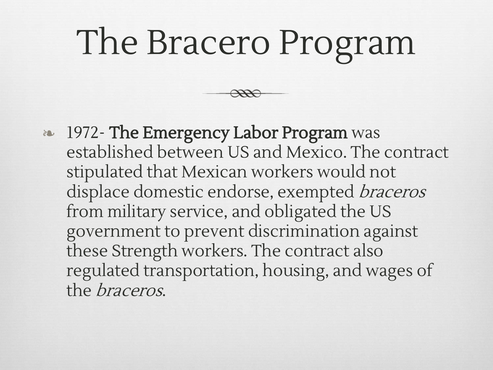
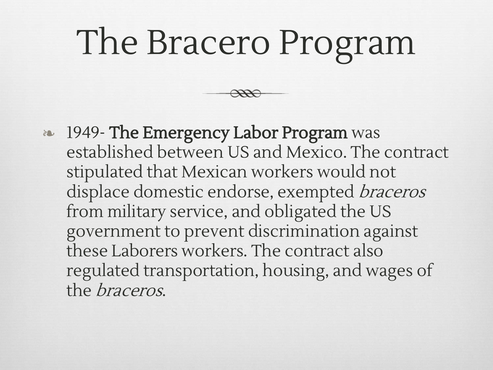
1972-: 1972- -> 1949- (86, 133)
Strength: Strength -> Laborers (145, 251)
